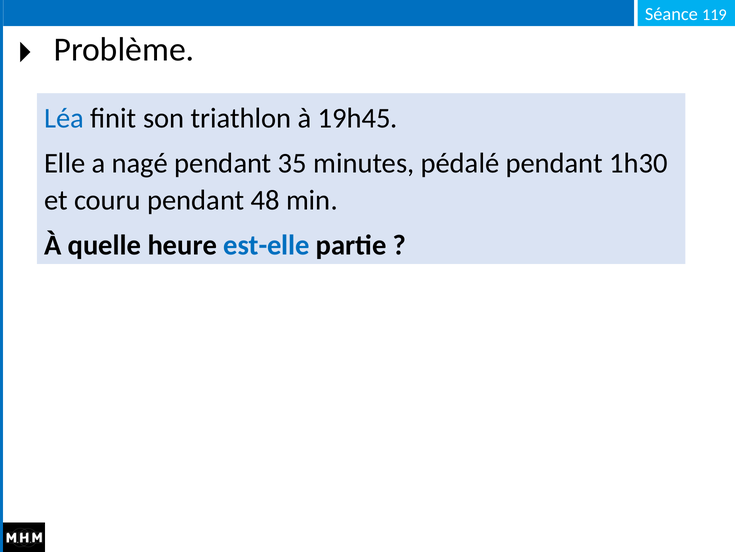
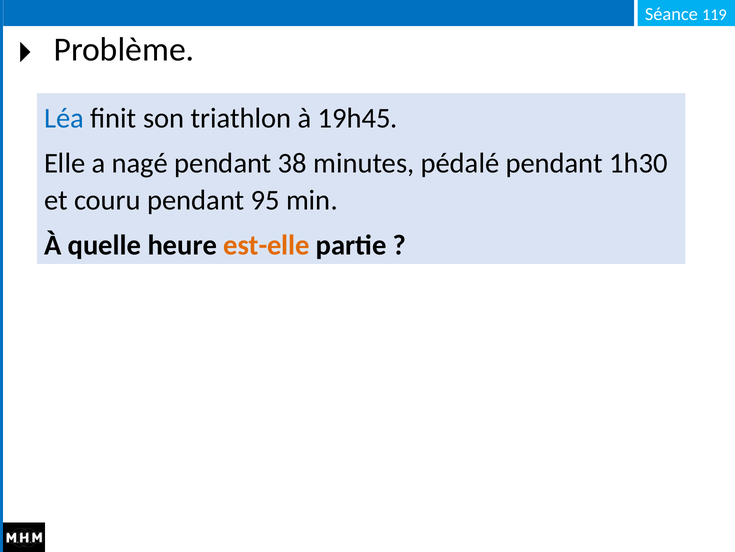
35: 35 -> 38 (292, 163)
48: 48 -> 95 (265, 200)
est-elle colour: blue -> orange (266, 245)
